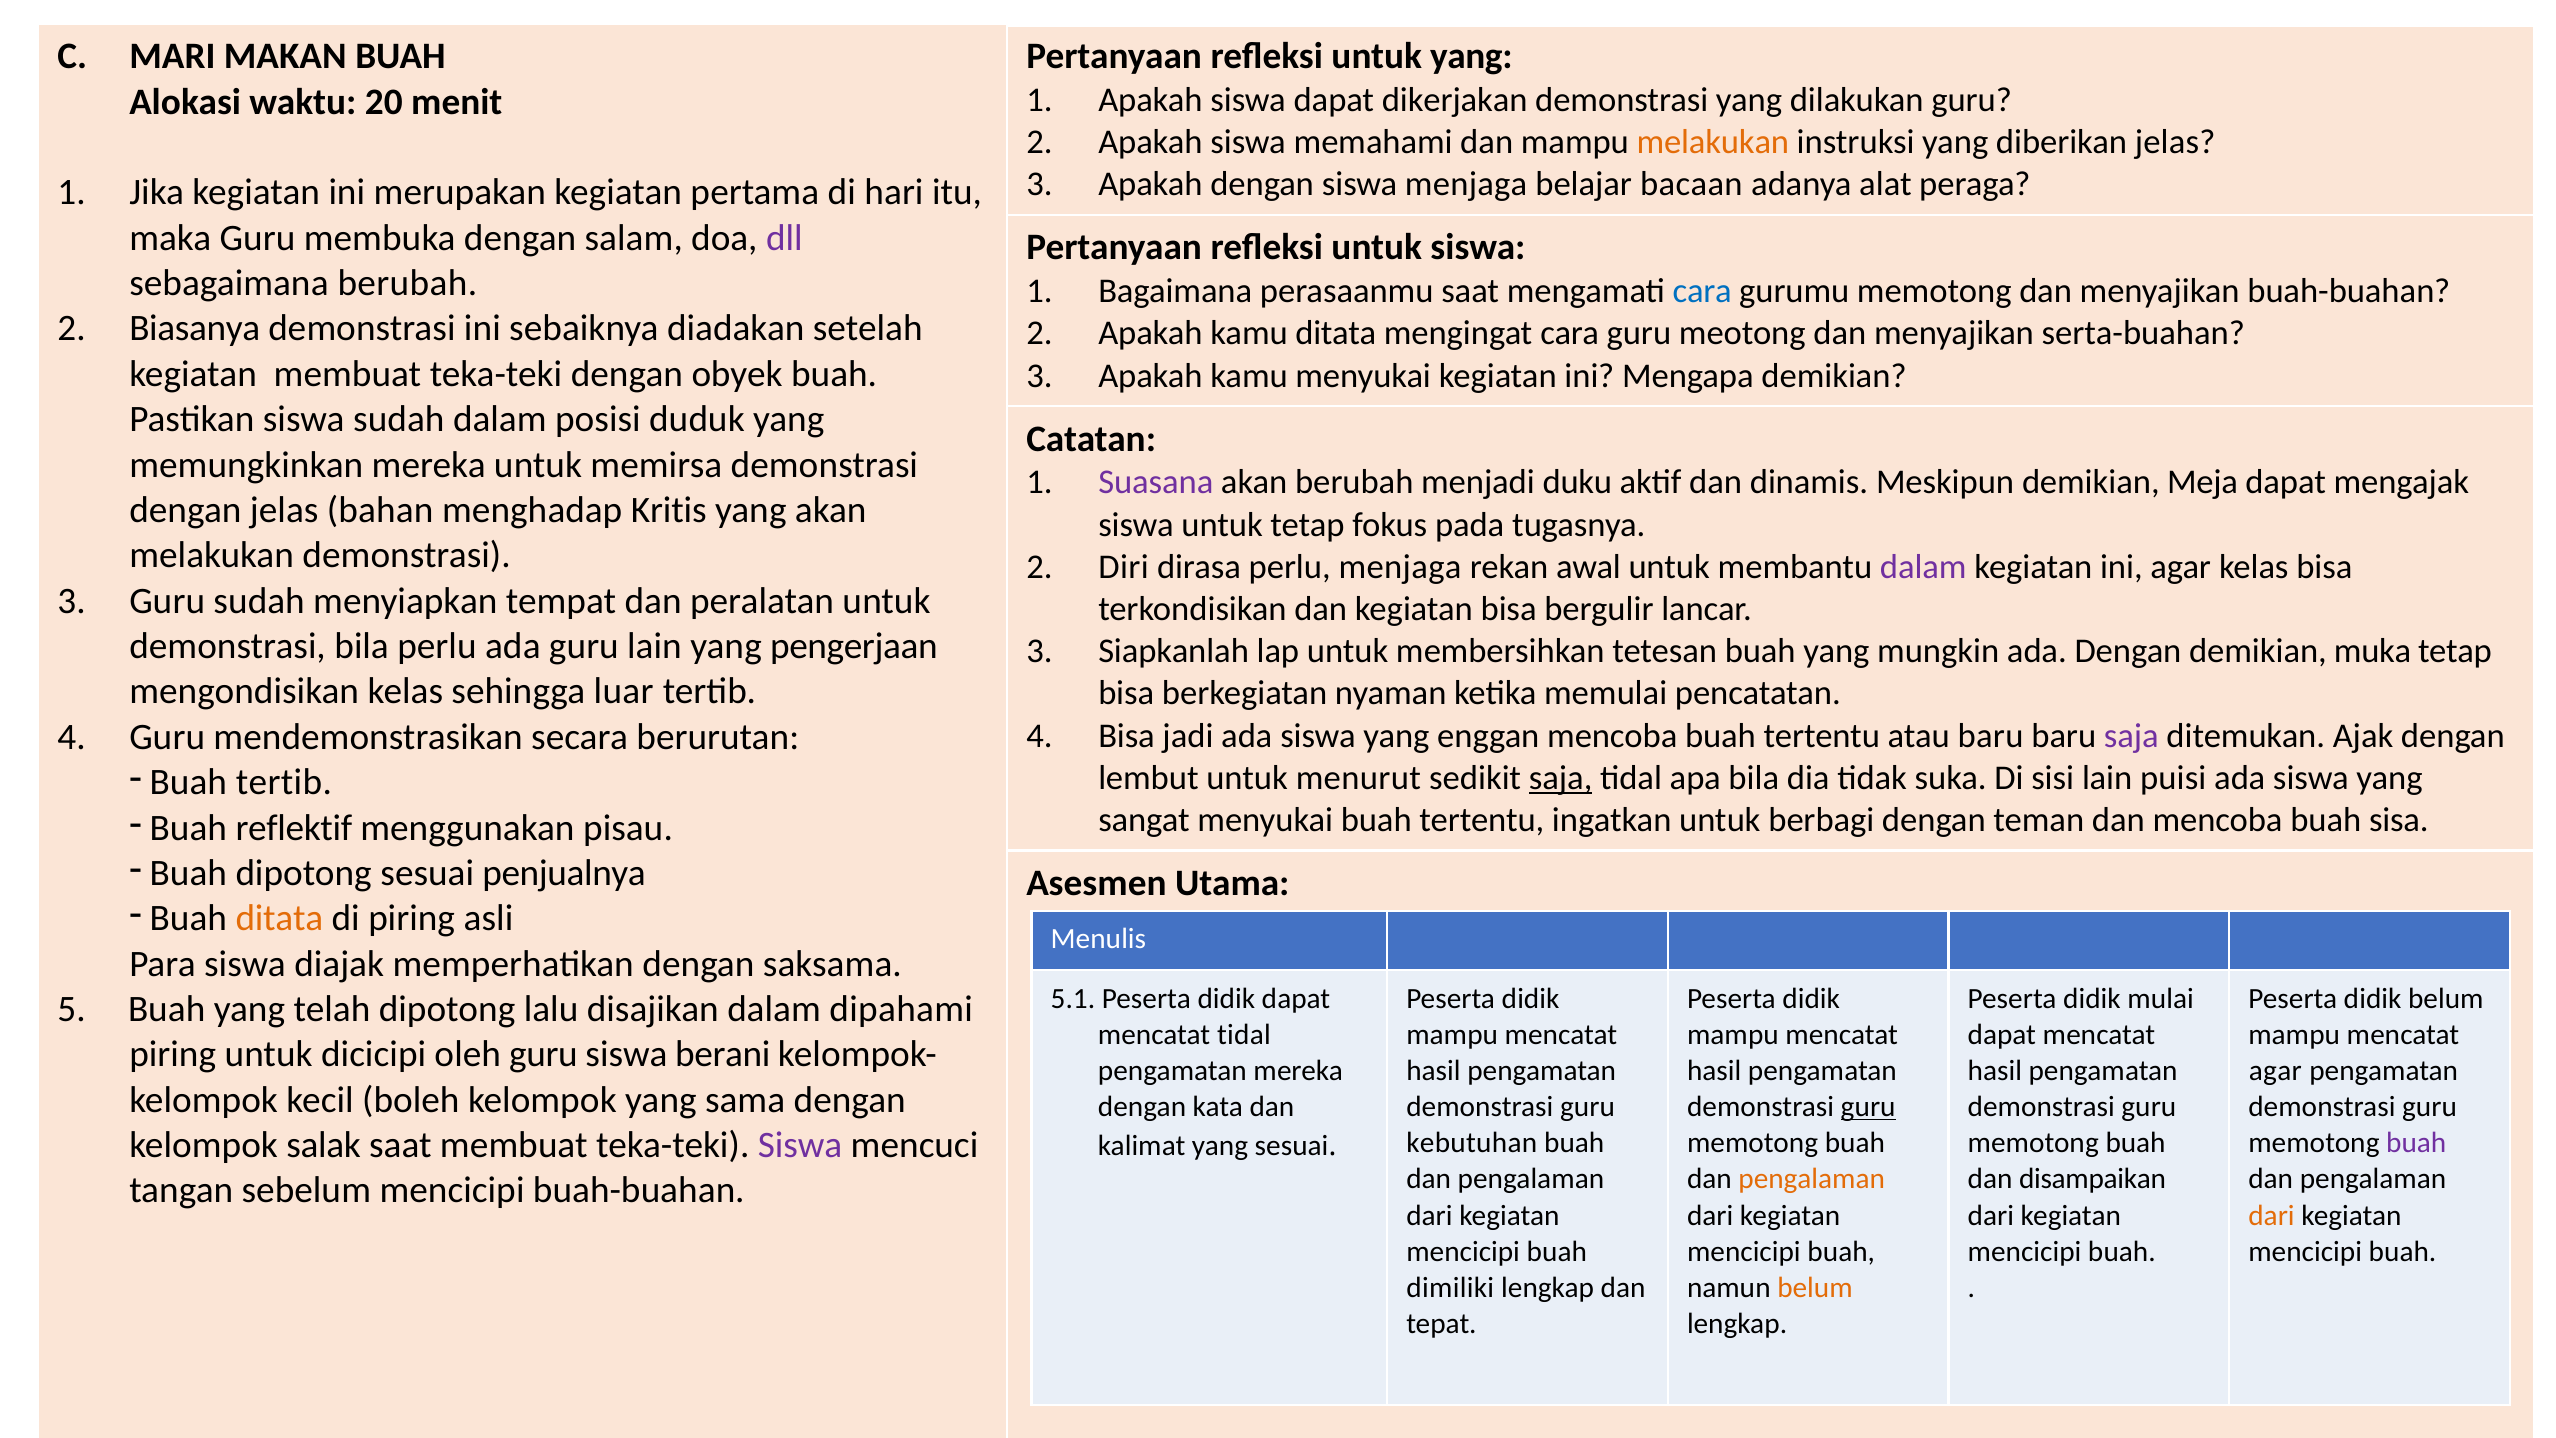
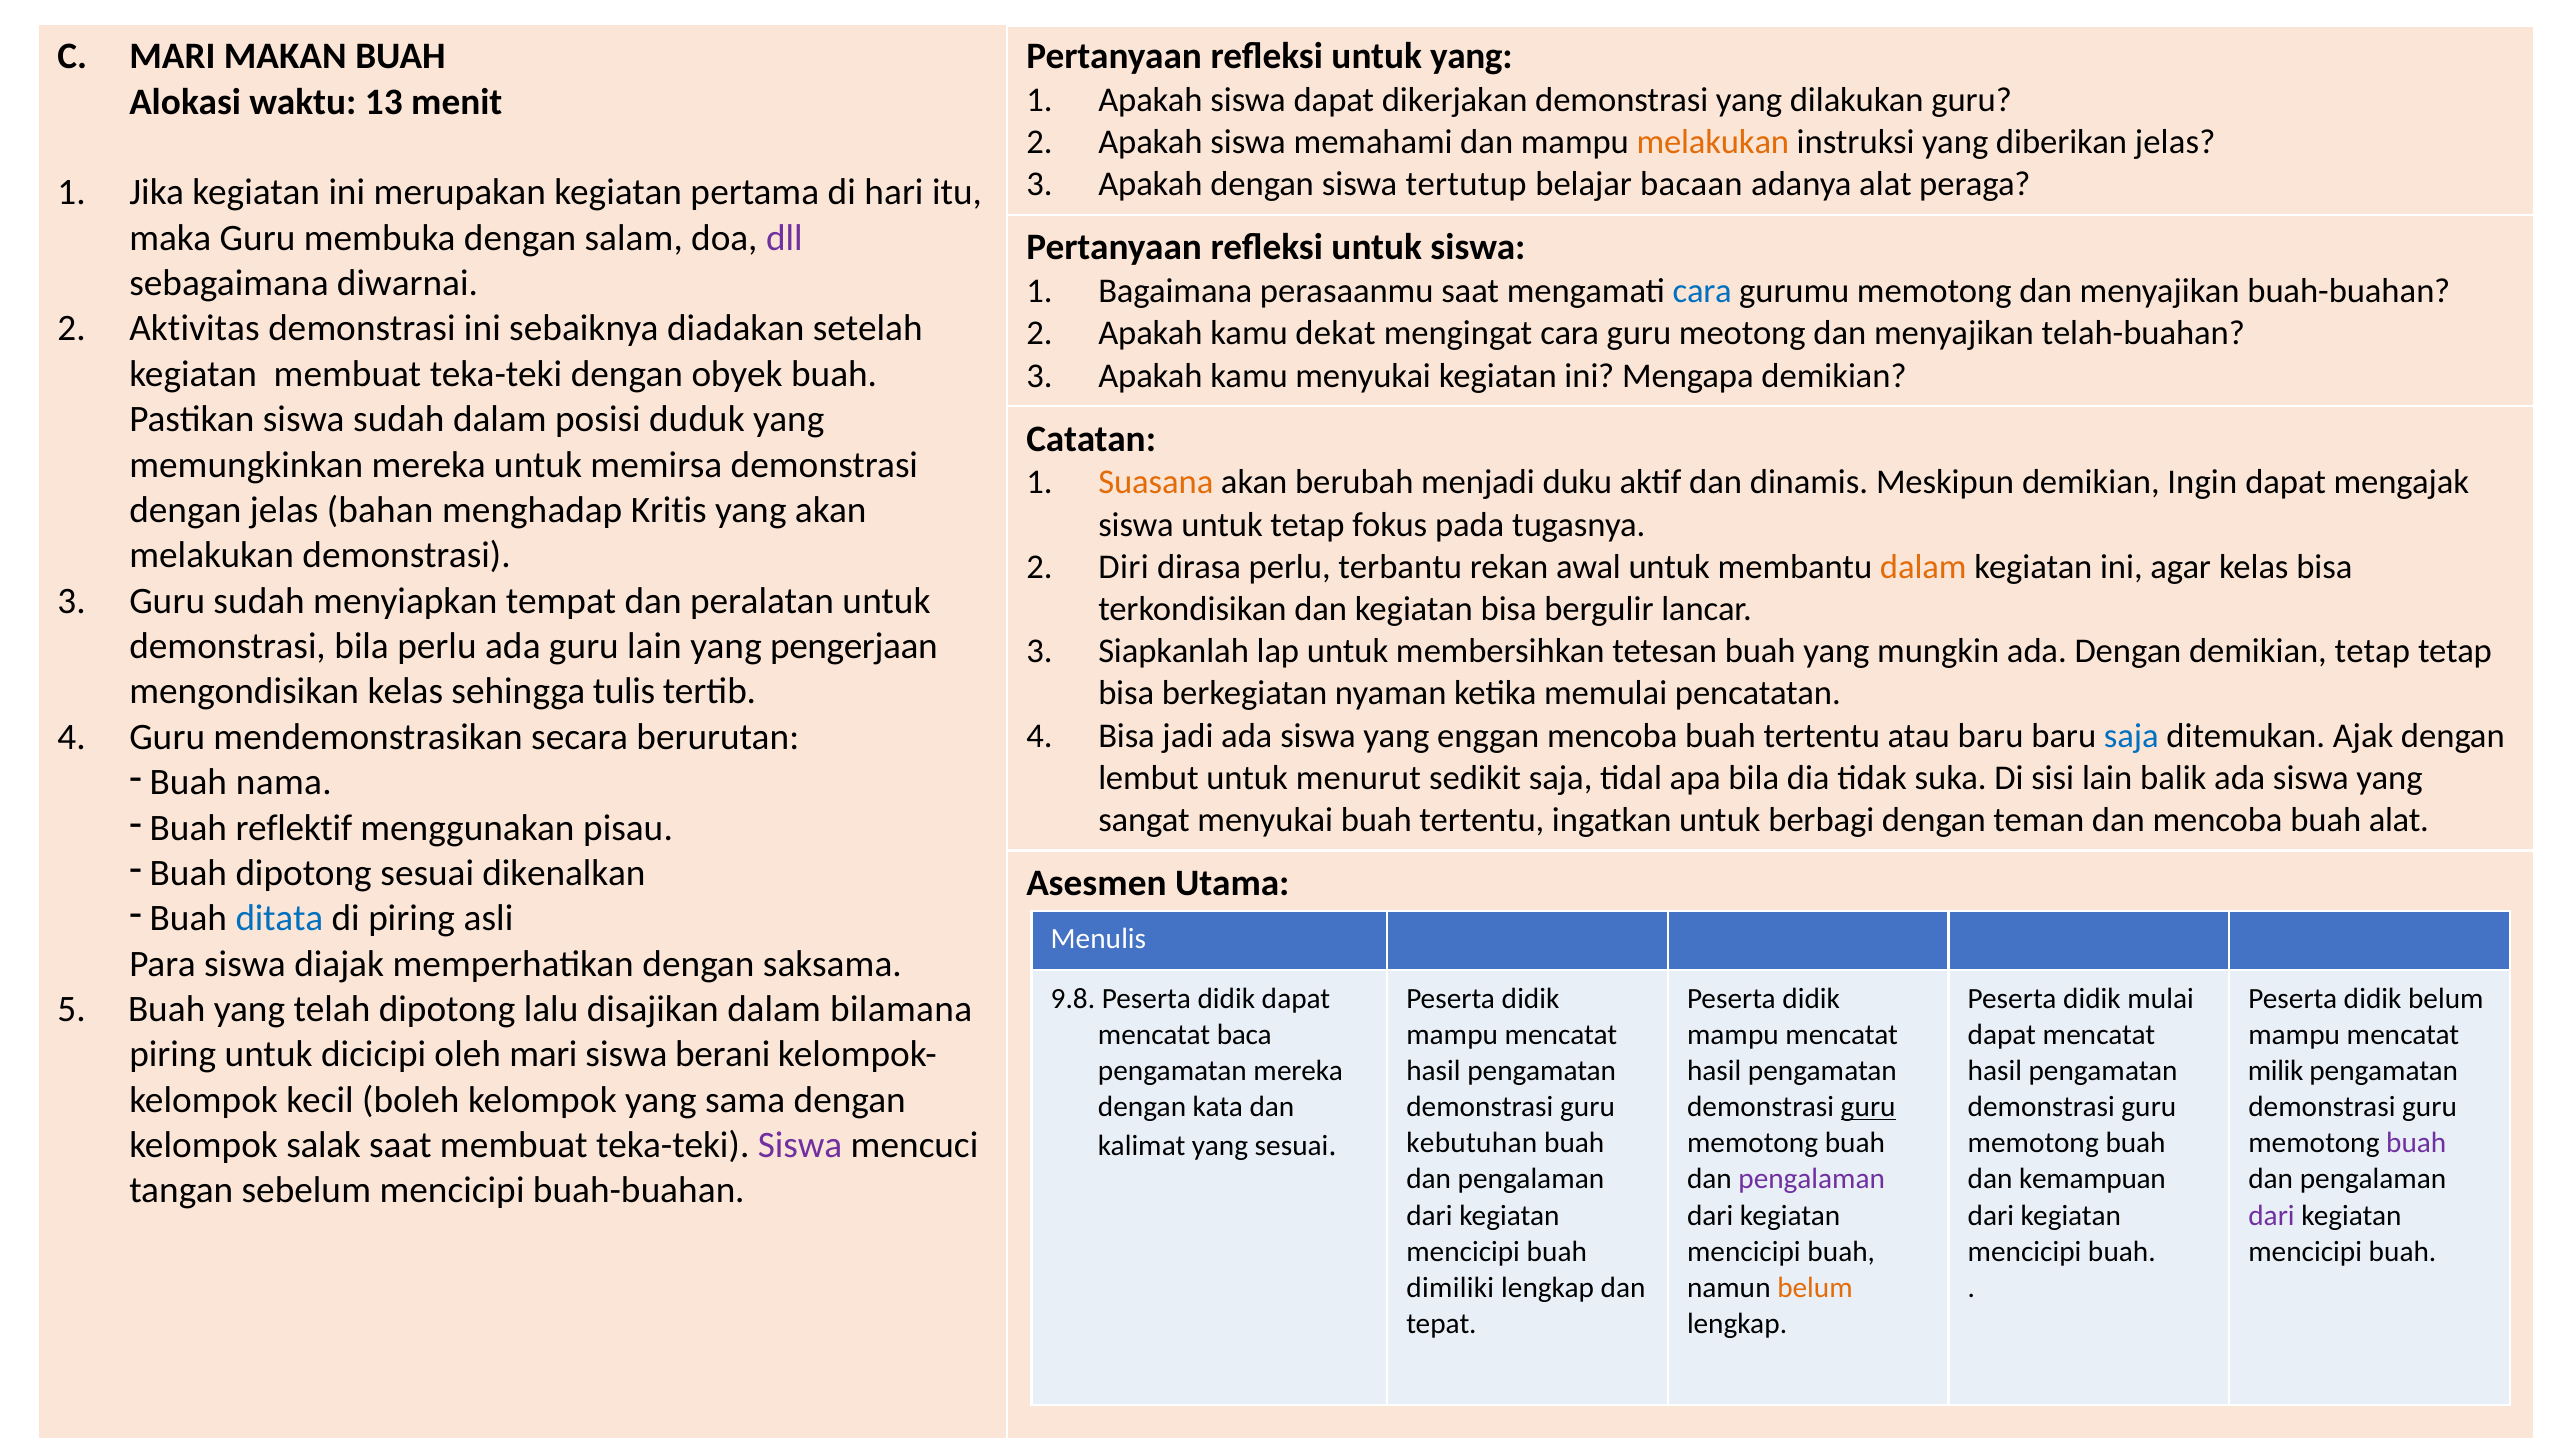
20: 20 -> 13 (384, 102)
siswa menjaga: menjaga -> tertutup (1466, 184)
sebagaimana berubah: berubah -> diwarnai (408, 283)
Biasanya: Biasanya -> Aktivitas (195, 329)
kamu ditata: ditata -> dekat (1336, 333)
serta-buahan: serta-buahan -> telah-buahan (2143, 333)
Suasana colour: purple -> orange (1156, 482)
Meja: Meja -> Ingin (2202, 482)
perlu menjaga: menjaga -> terbantu (1400, 567)
dalam colour: purple -> orange (1923, 567)
demikian muka: muka -> tetap (2372, 651)
luar: luar -> tulis (624, 691)
saja colour: purple -> blue (2131, 736)
saja underline: present -> none (1561, 778)
puisi: puisi -> balik (2173, 778)
Buah tertib: tertib -> nama (284, 782)
buah sisa: sisa -> alat (2399, 820)
penjualnya: penjualnya -> dikenalkan (564, 873)
ditata colour: orange -> blue (279, 918)
5.1: 5.1 -> 9.8 (1073, 998)
dipahami: dipahami -> bilamana (901, 1009)
mencatat tidal: tidal -> baca (1244, 1034)
oleh guru: guru -> mari (543, 1054)
agar: agar -> milik (2276, 1071)
pengalaman colour: orange -> purple (1812, 1179)
disampaikan: disampaikan -> kemampuan (2092, 1179)
dari colour: orange -> purple (2272, 1215)
